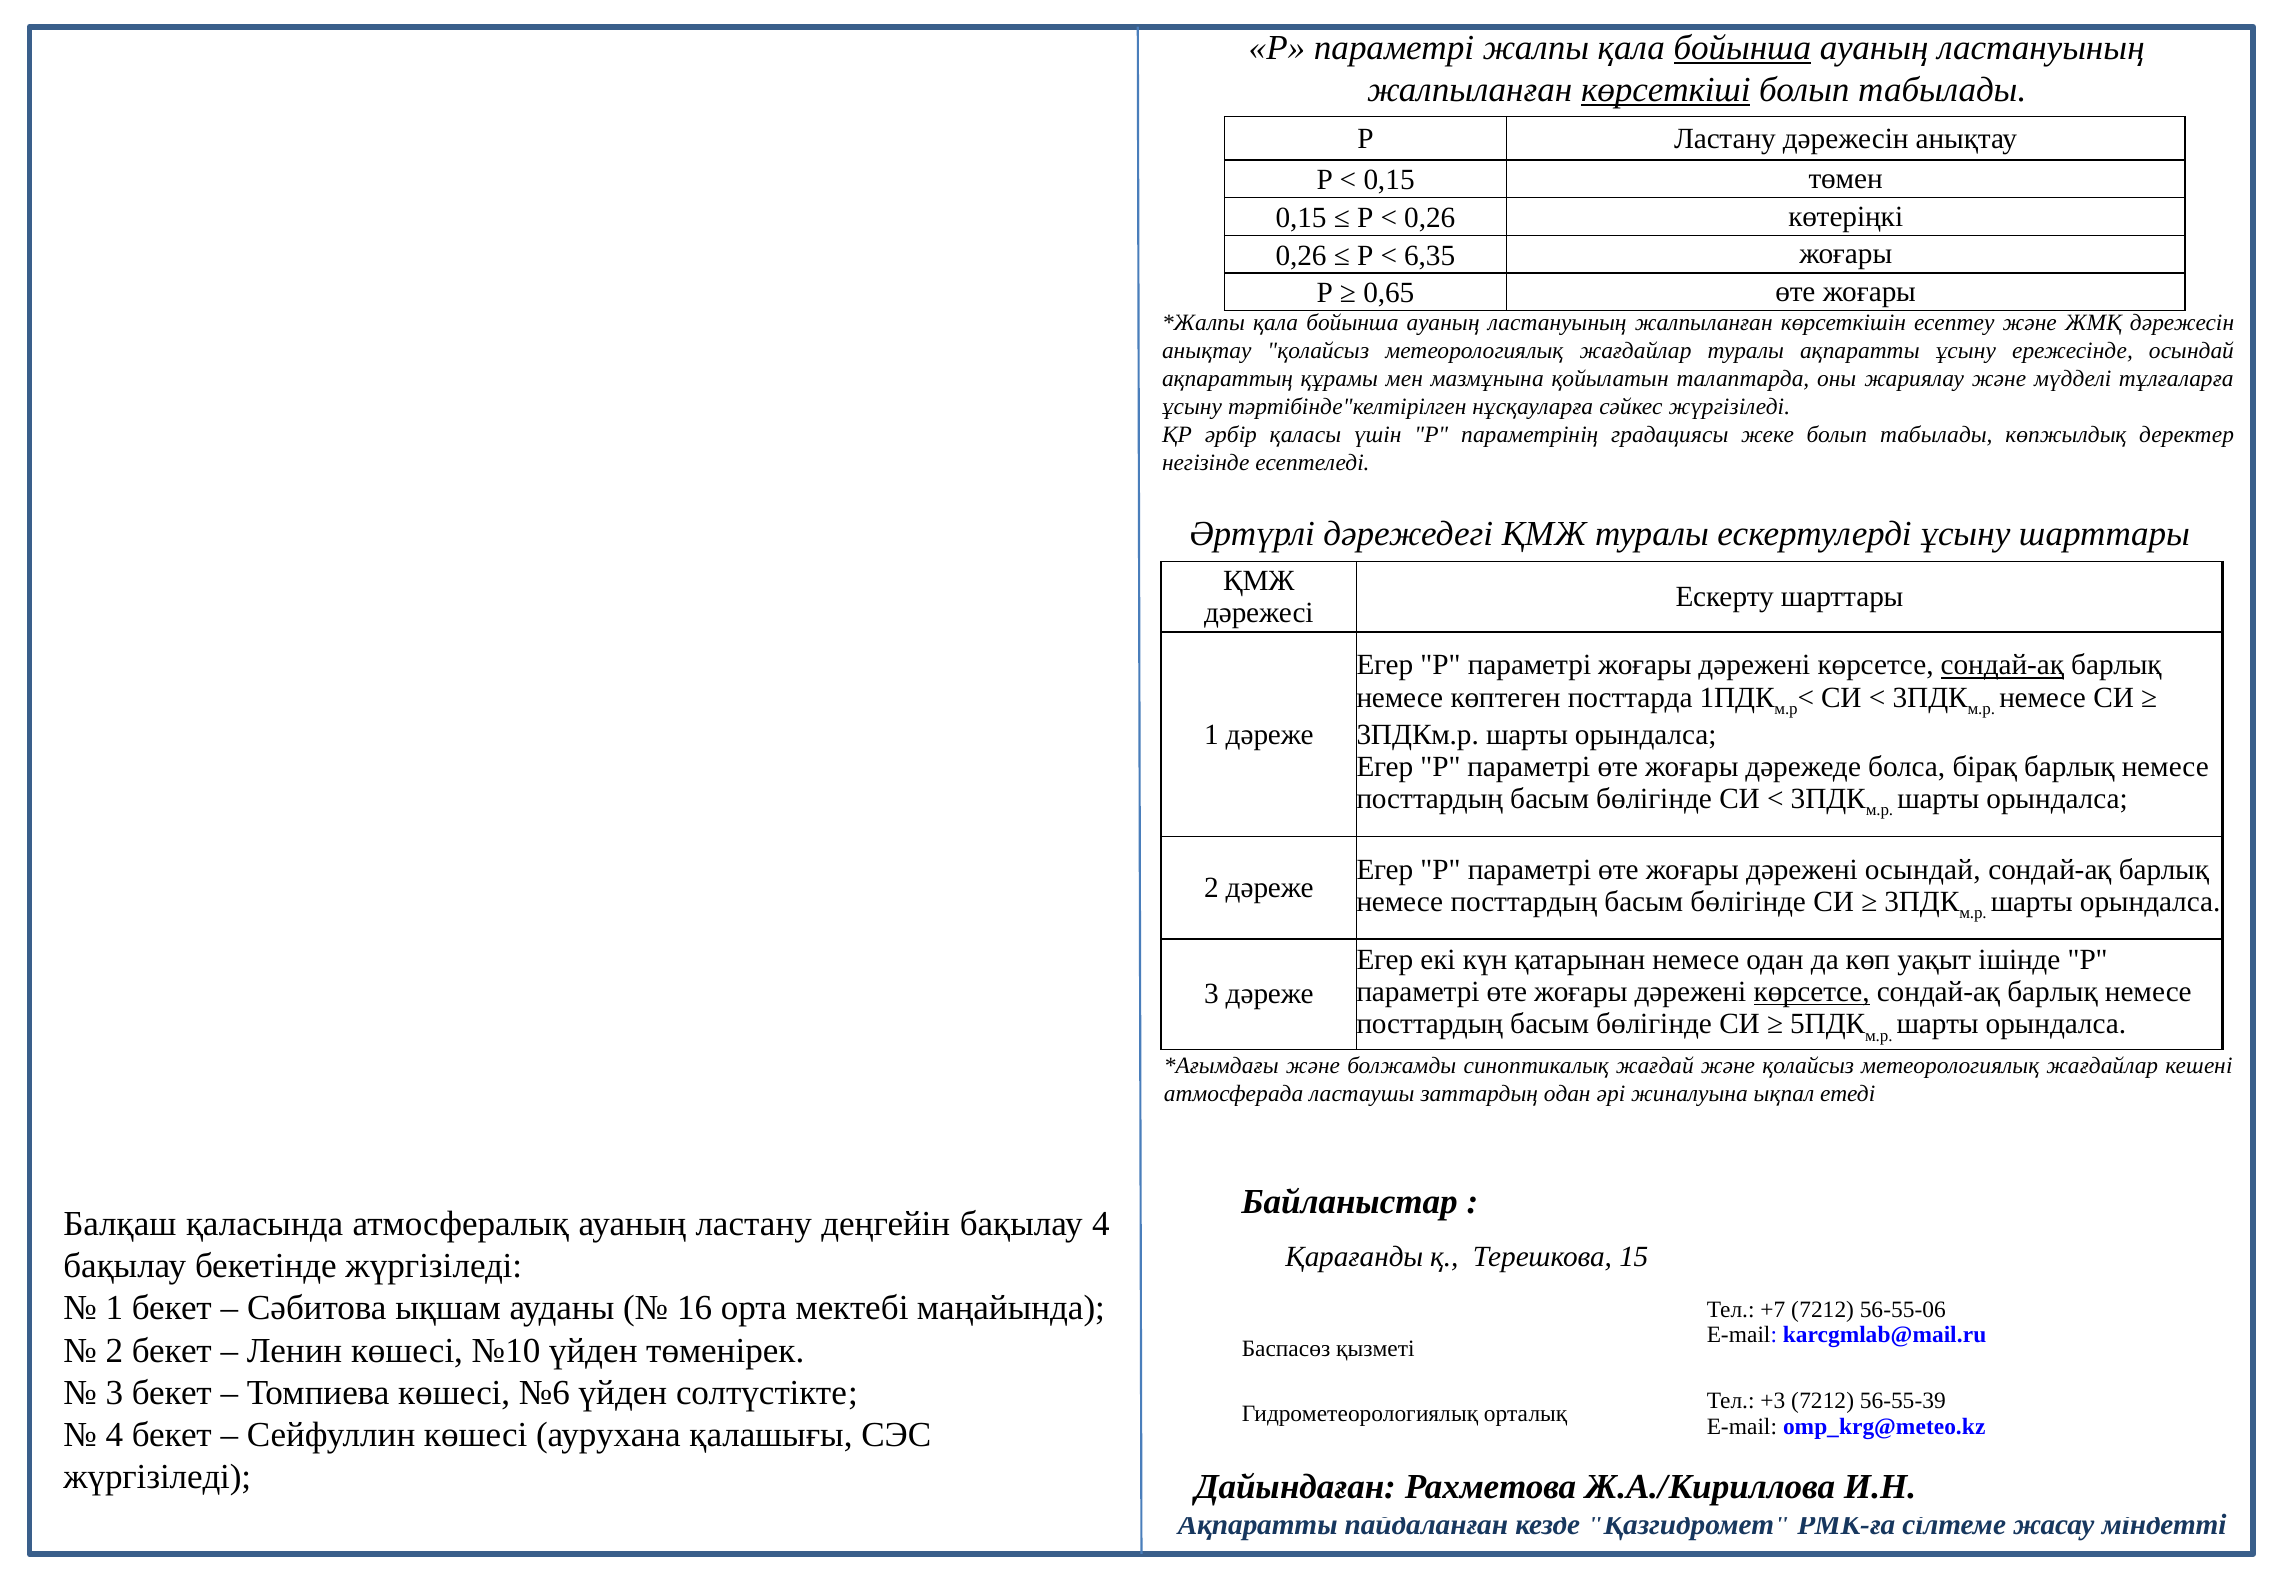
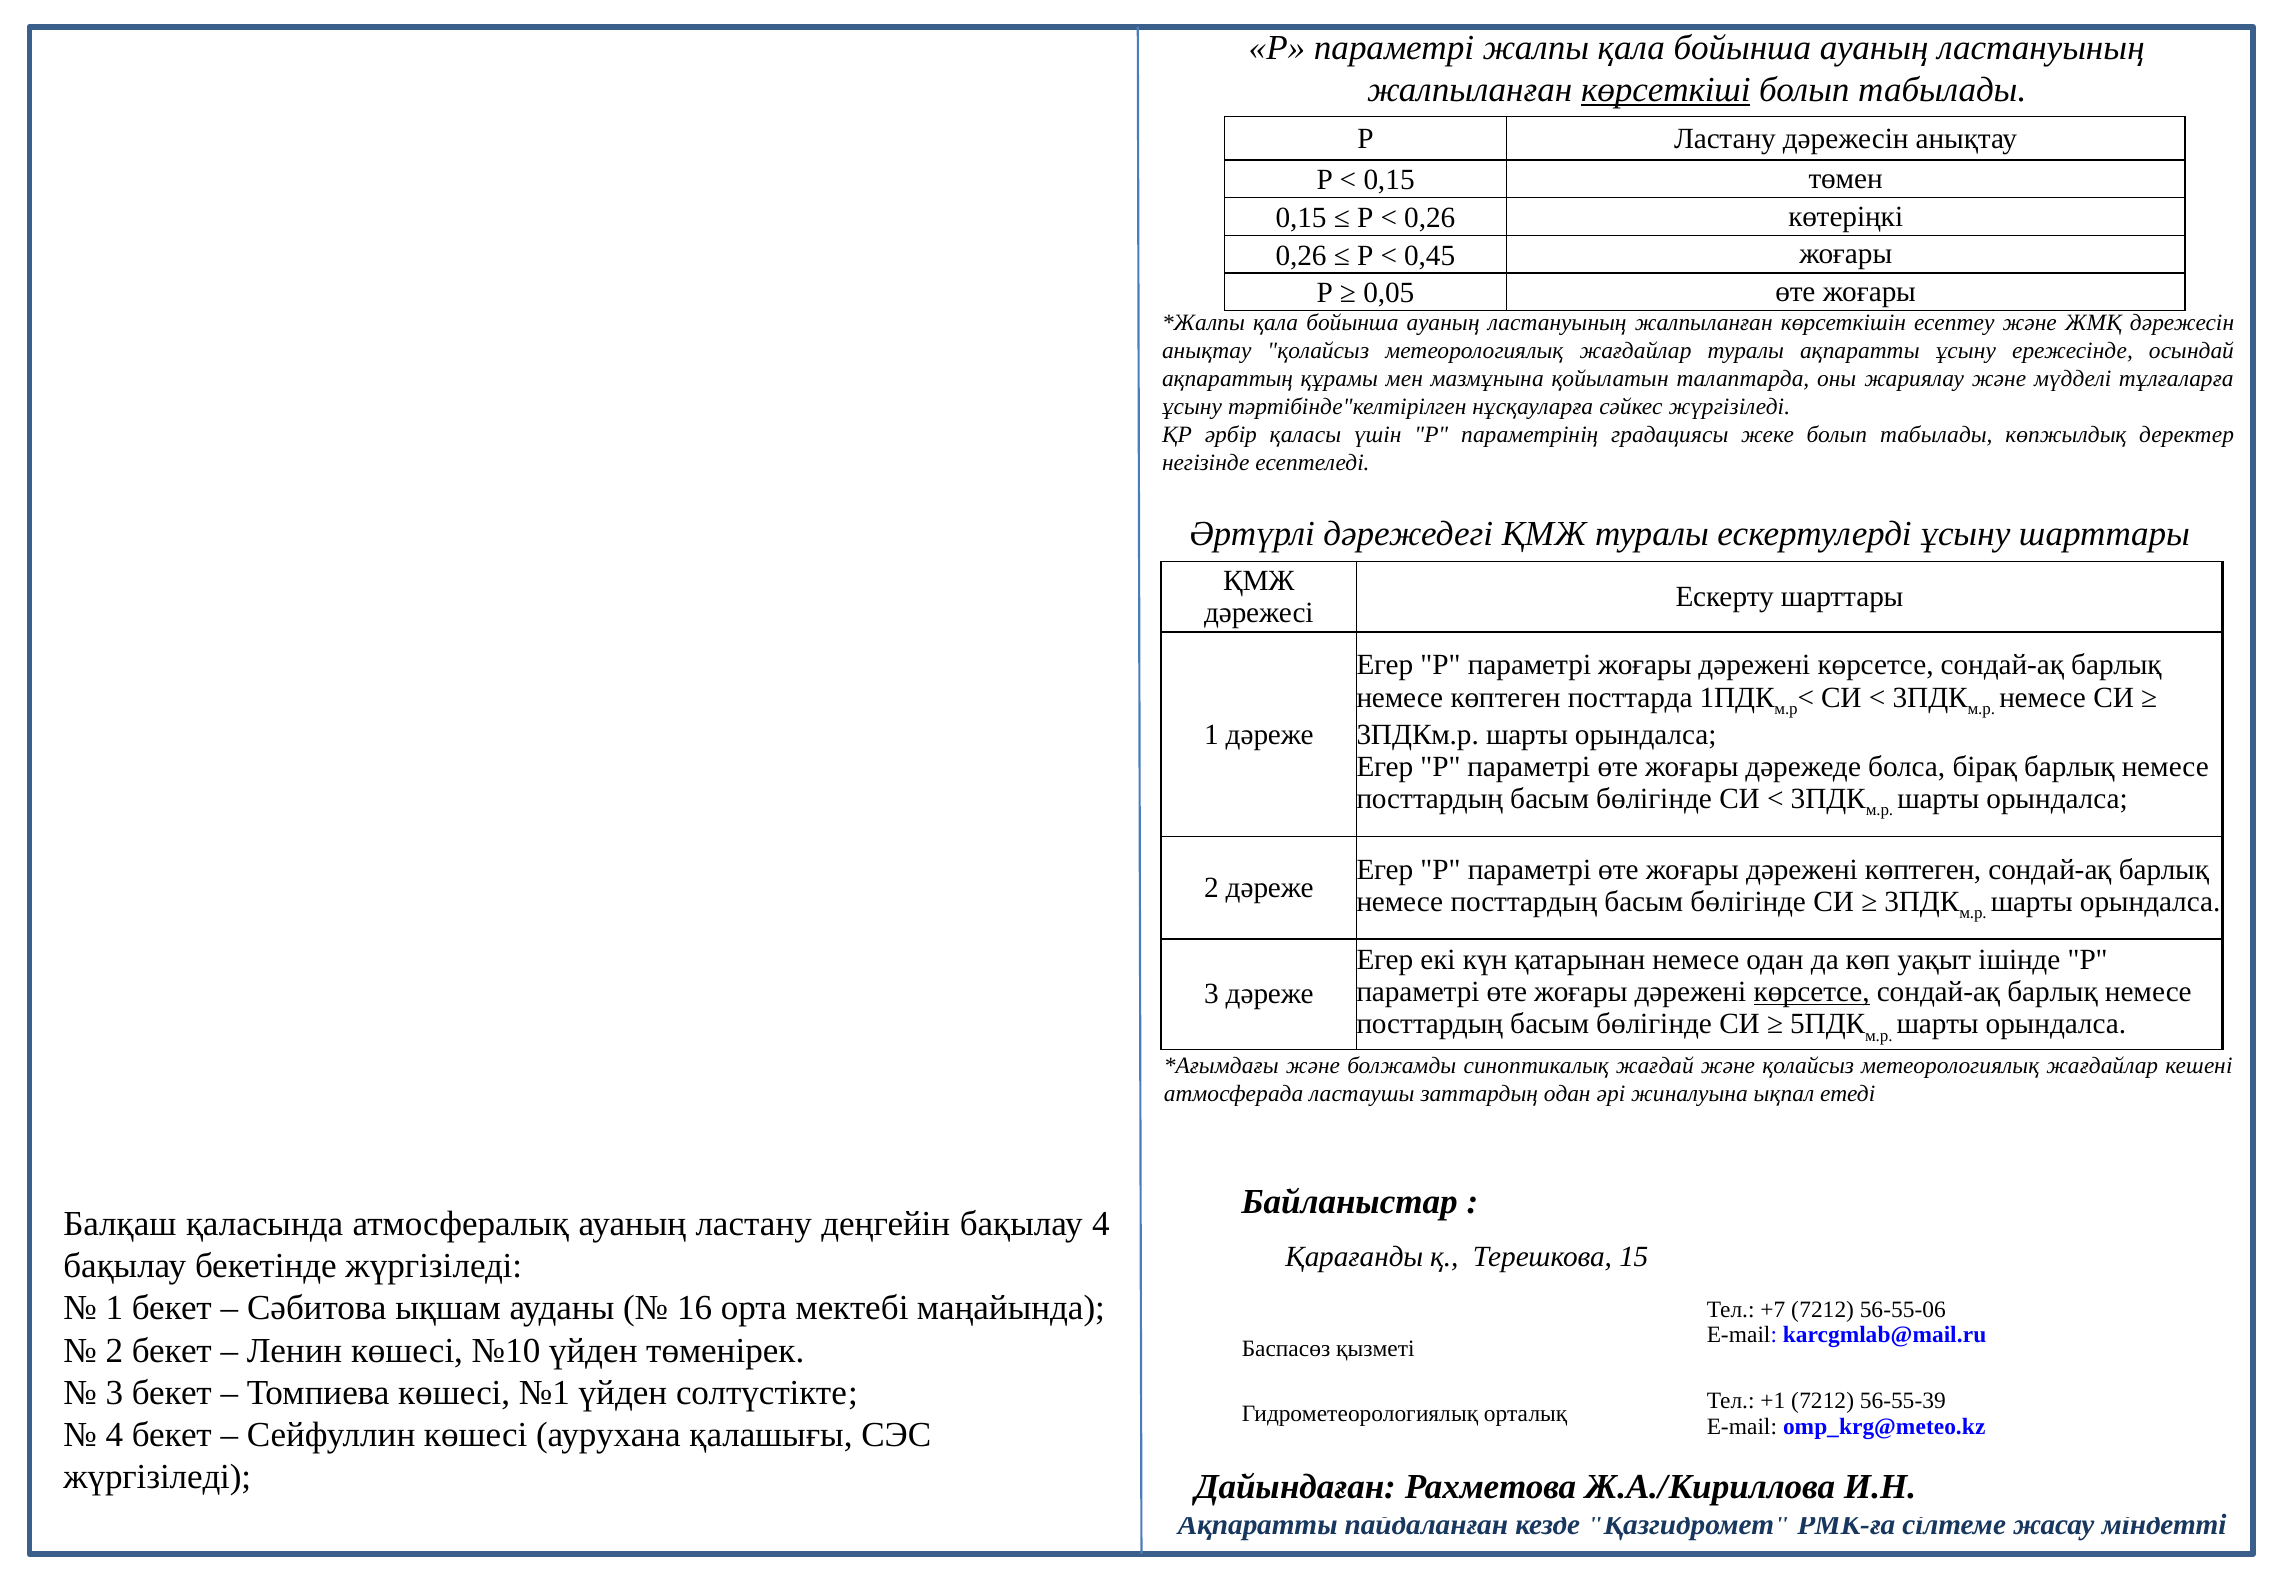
бойынша underline: present -> none (1742, 48)
6,35: 6,35 -> 0,45 (1430, 255)
0,65: 0,65 -> 0,05 (1389, 293)
сондай-ақ underline: present -> none (2002, 665)
дәрежені осындай: осындай -> көптеген (1923, 869)
№6: №6 -> №1 (544, 1392)
+3: +3 -> +1 (1773, 1400)
